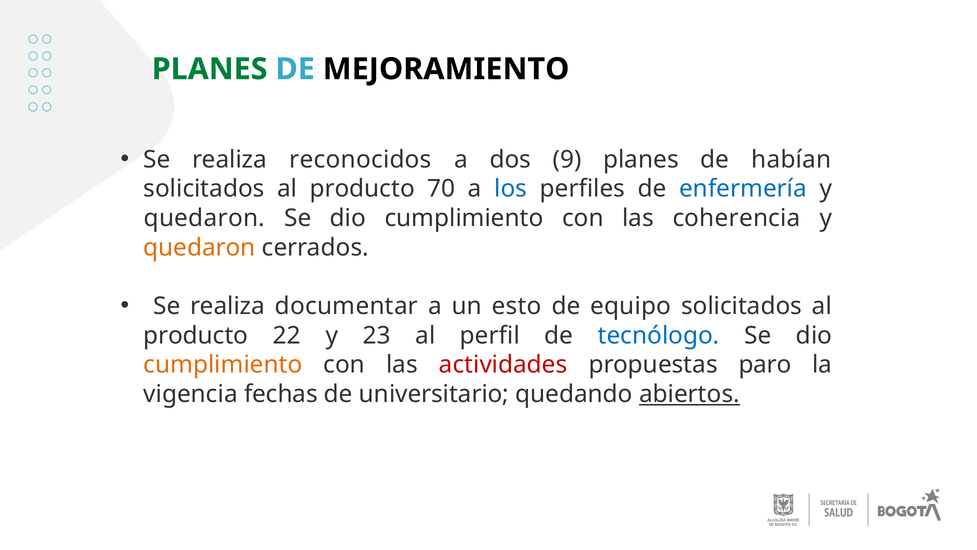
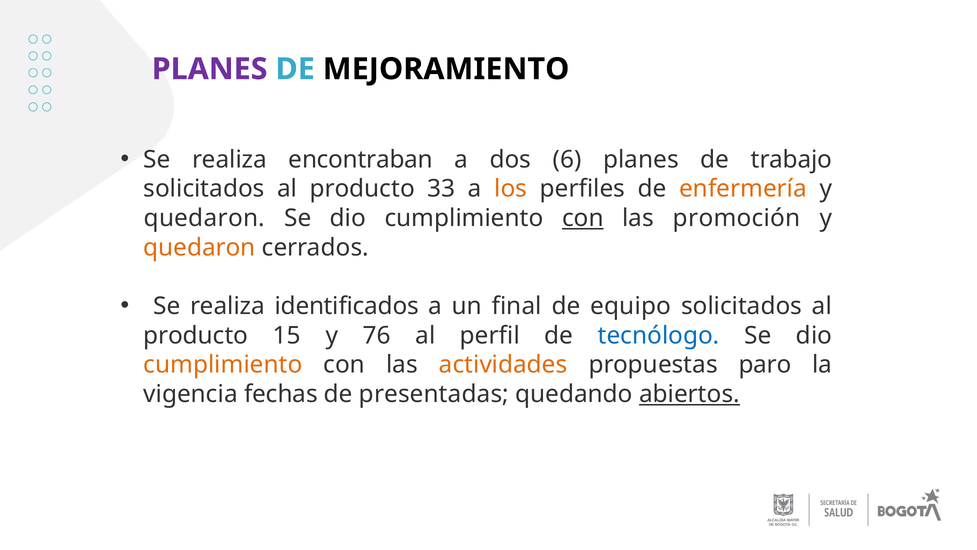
PLANES colour: green -> purple (210, 69)
reconocidos: reconocidos -> encontraban (361, 159)
9: 9 -> 6 (567, 159)
habían: habían -> trabajo (792, 159)
70: 70 -> 33 (441, 189)
los colour: blue -> orange (511, 189)
enfermería colour: blue -> orange (743, 189)
con underline: none -> present (583, 218)
coherencia: coherencia -> promoción (737, 218)
documentar: documentar -> identificados (347, 306)
esto: esto -> final (517, 306)
22: 22 -> 15 (287, 335)
23: 23 -> 76 (377, 335)
actividades colour: red -> orange (503, 365)
universitario: universitario -> presentadas (434, 394)
